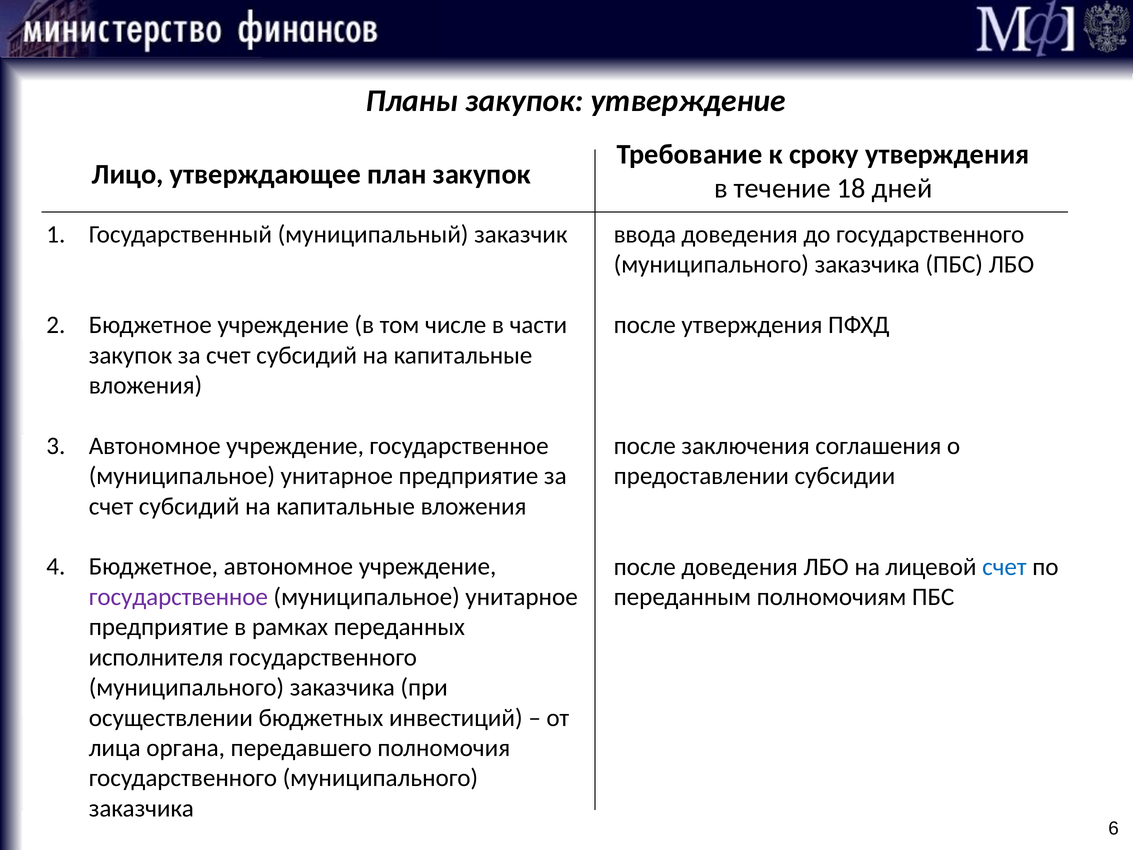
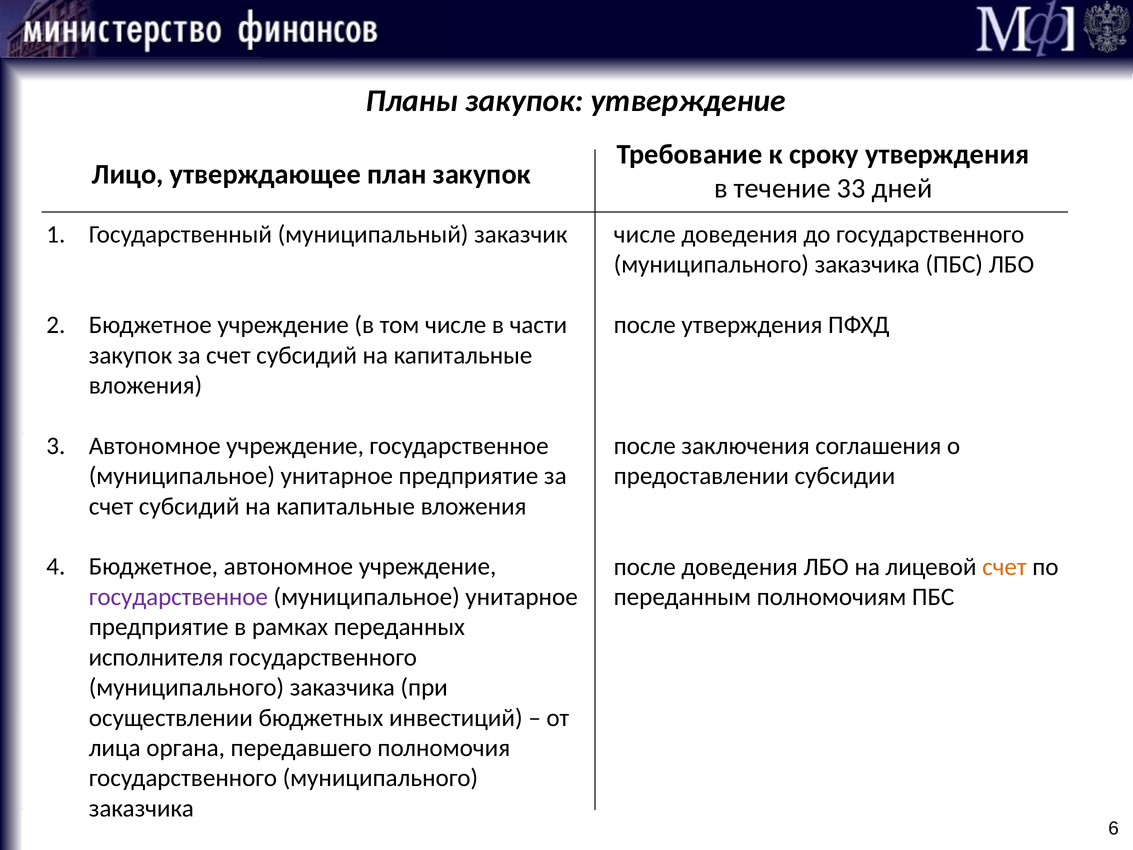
18: 18 -> 33 (851, 189)
ввода: ввода -> числе (645, 234)
счет colour: blue -> orange (1004, 567)
